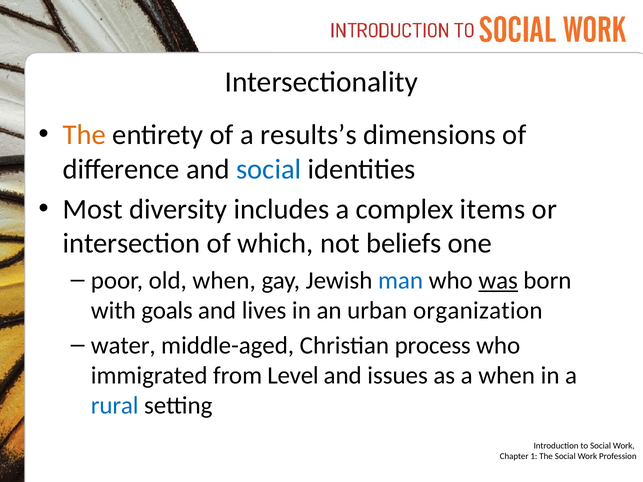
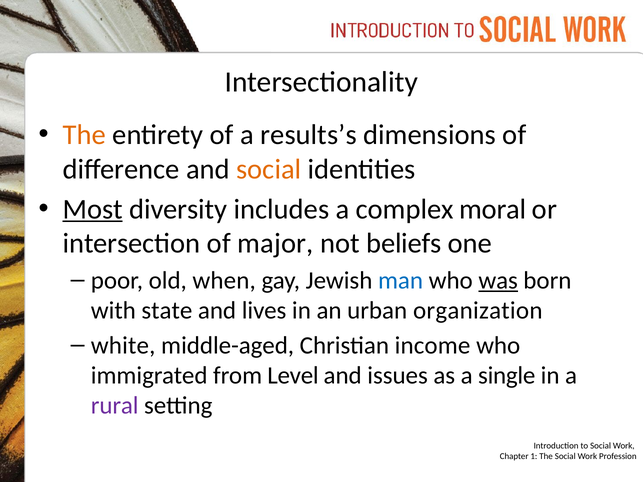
social colour: blue -> orange (269, 169)
Most underline: none -> present (93, 209)
items: items -> moral (493, 209)
which: which -> major (275, 244)
goals: goals -> state (167, 310)
water: water -> white (123, 345)
process: process -> income (432, 345)
a when: when -> single (507, 376)
rural colour: blue -> purple (115, 406)
